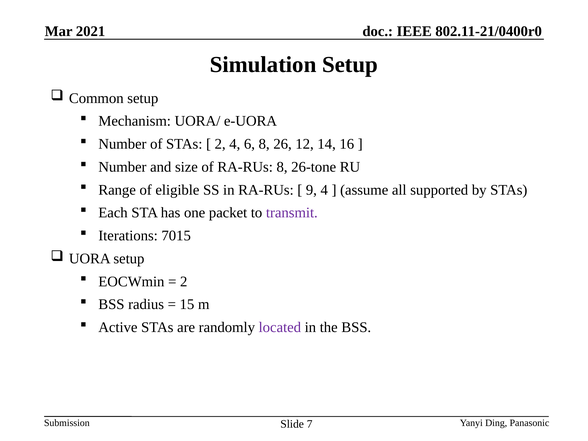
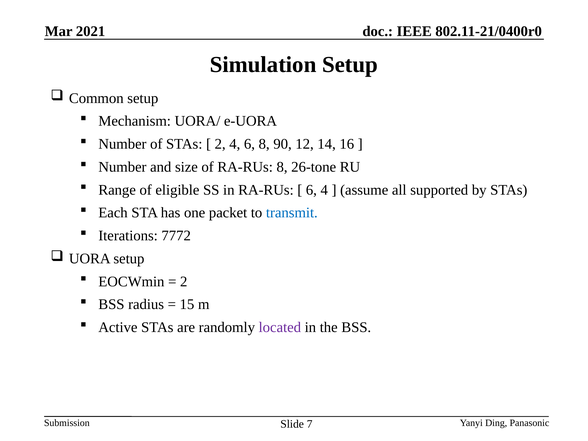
26: 26 -> 90 (283, 144)
9: 9 -> 6 (311, 190)
transmit colour: purple -> blue (292, 213)
7015: 7015 -> 7772 (176, 236)
